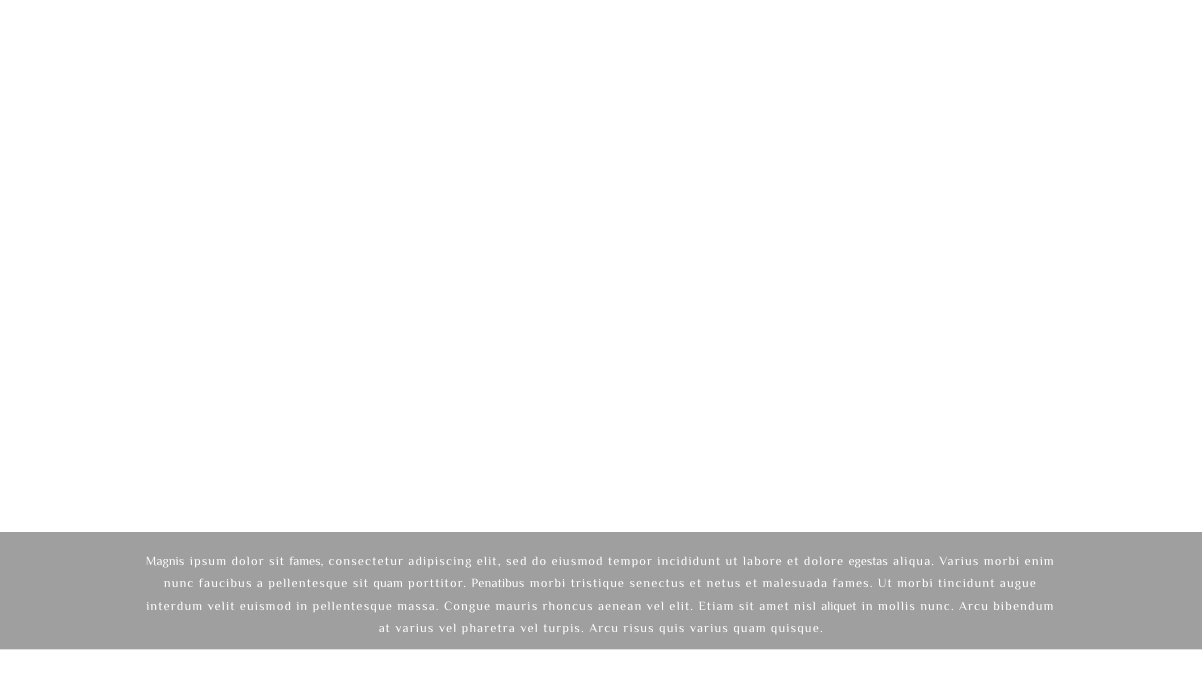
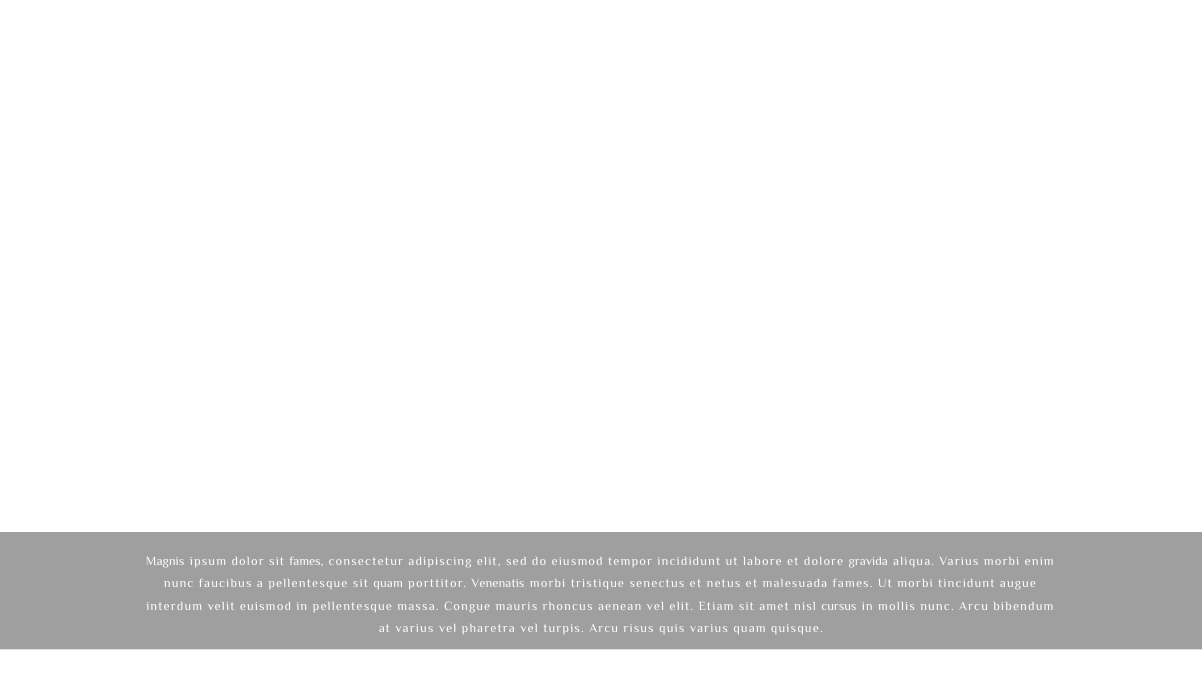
egestas: egestas -> gravida (868, 561)
Penatibus: Penatibus -> Venenatis (498, 584)
aliquet: aliquet -> cursus (839, 606)
